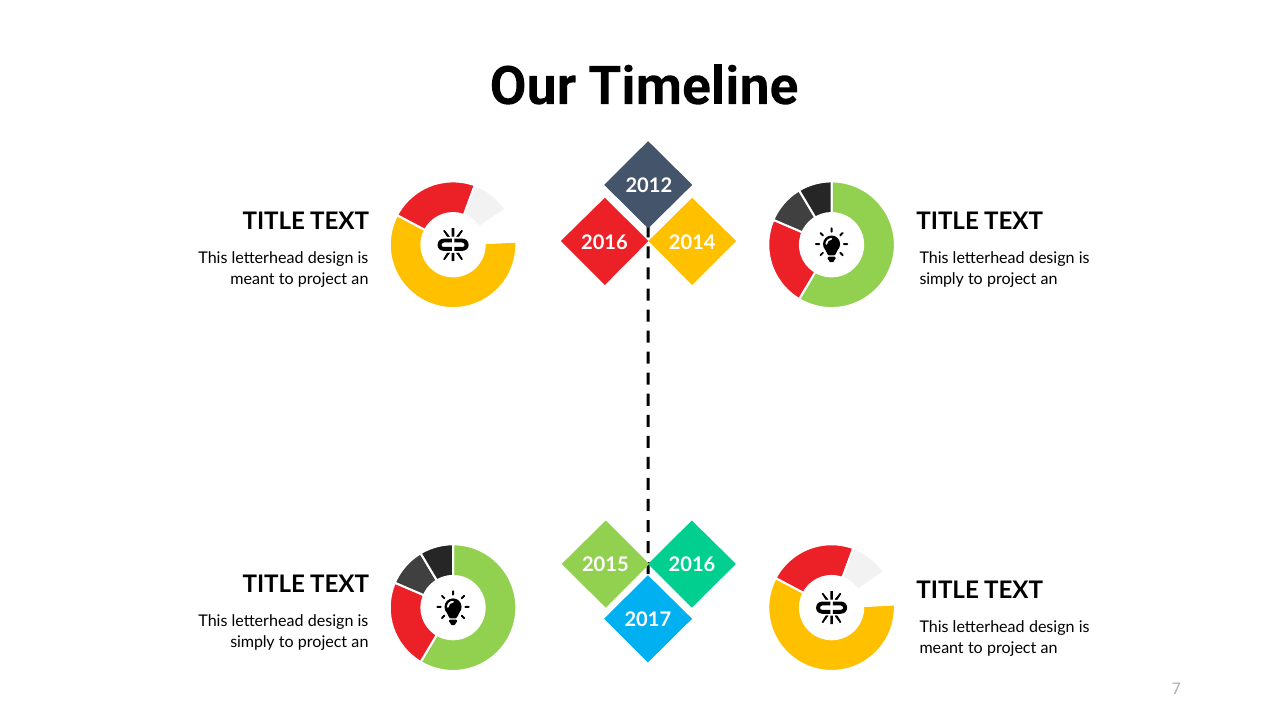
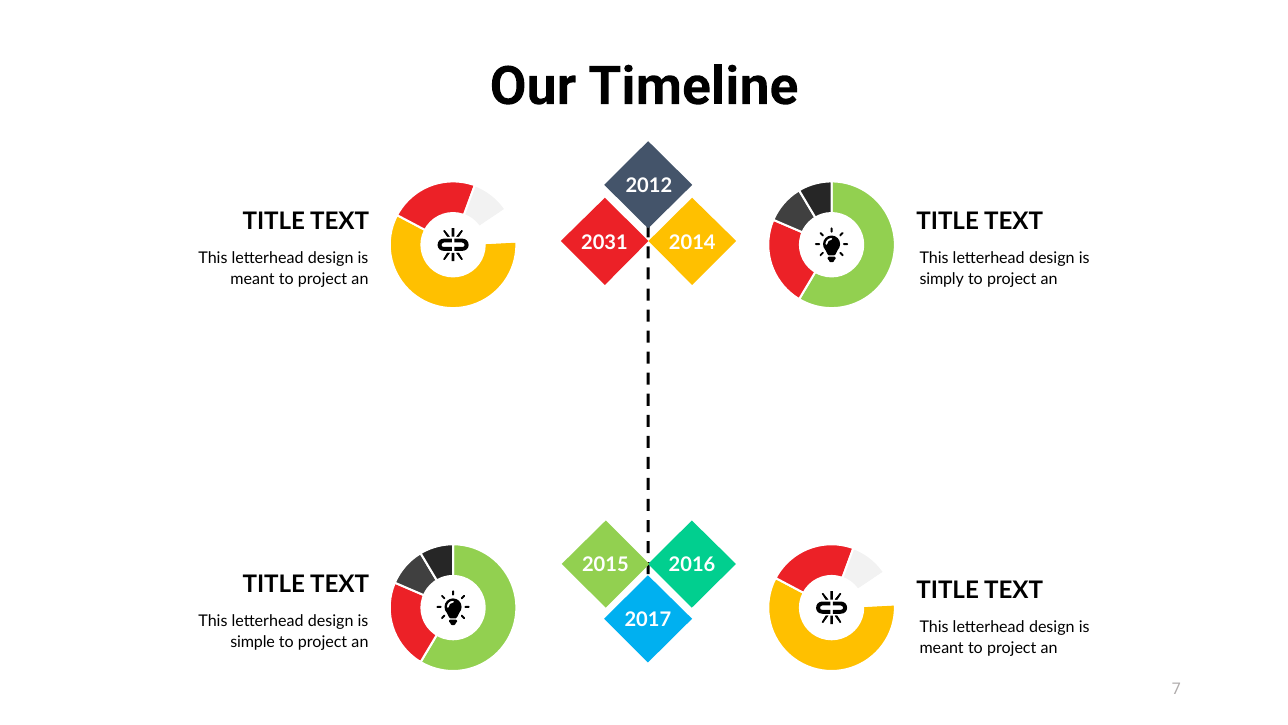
2016: 2016 -> 2031 (604, 242)
simply: simply -> simple (253, 642)
